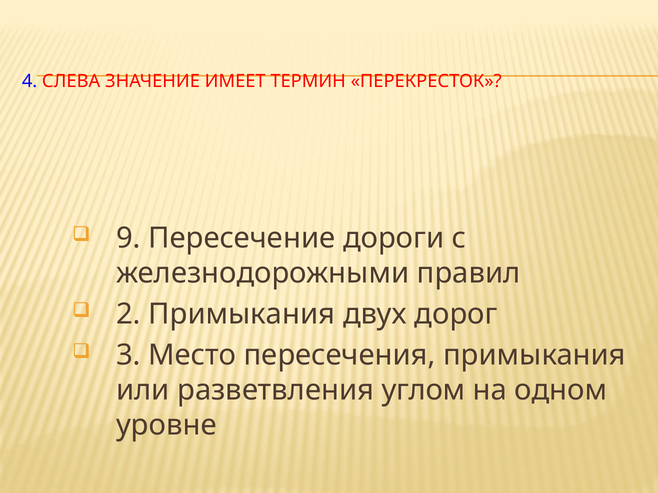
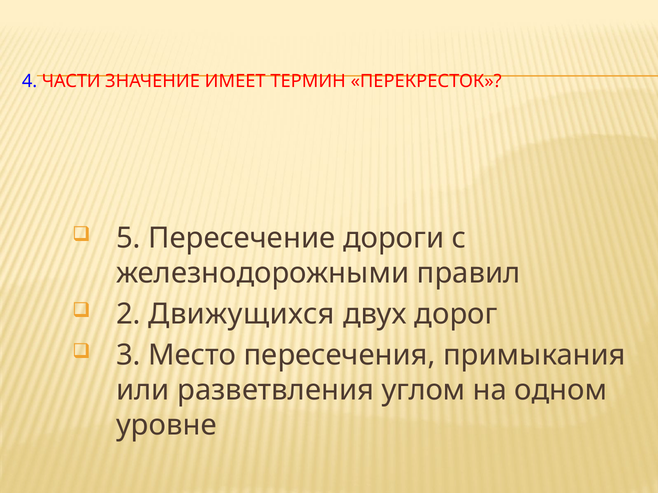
СЛЕВА: СЛЕВА -> ЧАСТИ (71, 81)
9: 9 -> 5 (128, 239)
2 Примыкания: Примыкания -> Движущихся (242, 315)
